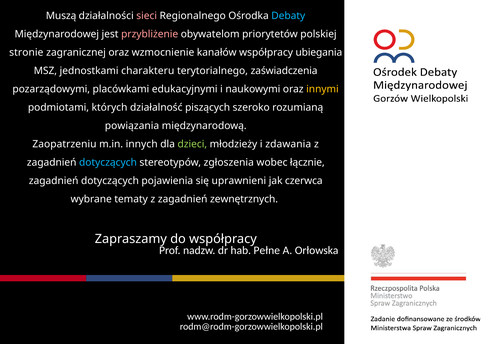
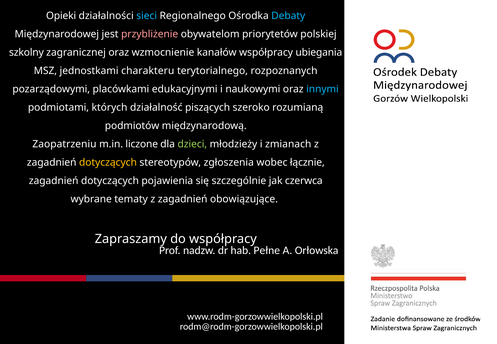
Muszą: Muszą -> Opieki (61, 16)
sieci colour: pink -> light blue (147, 16)
stronie: stronie -> szkolny (26, 52)
zaświadczenia: zaświadczenia -> rozpoznanych (284, 71)
innymi colour: yellow -> light blue (322, 89)
powiązania: powiązania -> podmiotów (132, 126)
innych: innych -> liczone (142, 144)
zdawania: zdawania -> zmianach (288, 144)
dotyczących colour: light blue -> yellow (108, 162)
uprawnieni: uprawnieni -> szczególnie (239, 181)
zewnętrznych: zewnętrznych -> obowiązujące (244, 199)
